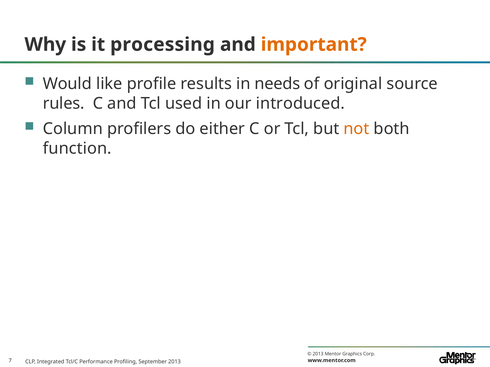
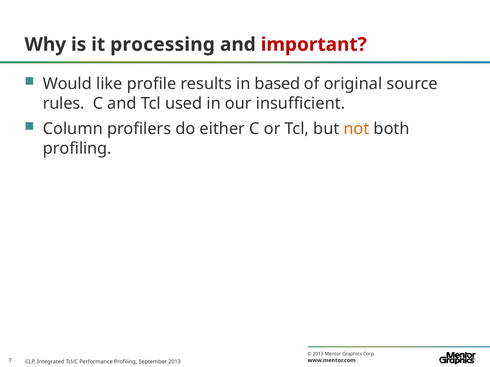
important colour: orange -> red (314, 45)
needs: needs -> based (277, 84)
introduced: introduced -> insufficient (300, 104)
function: function -> profiling (77, 149)
